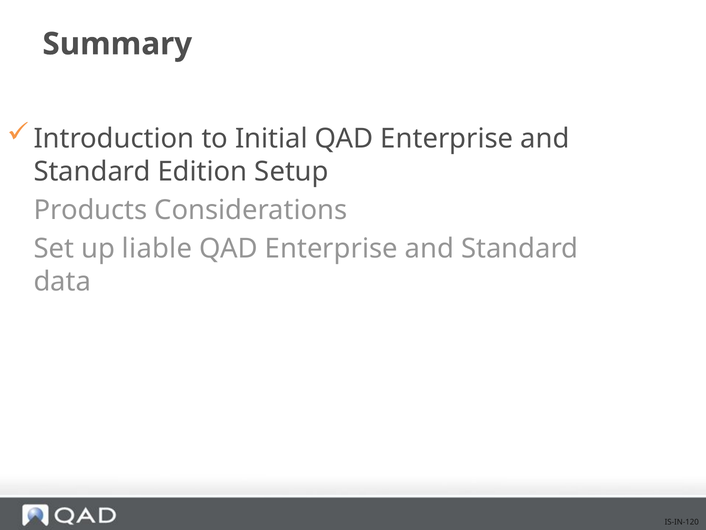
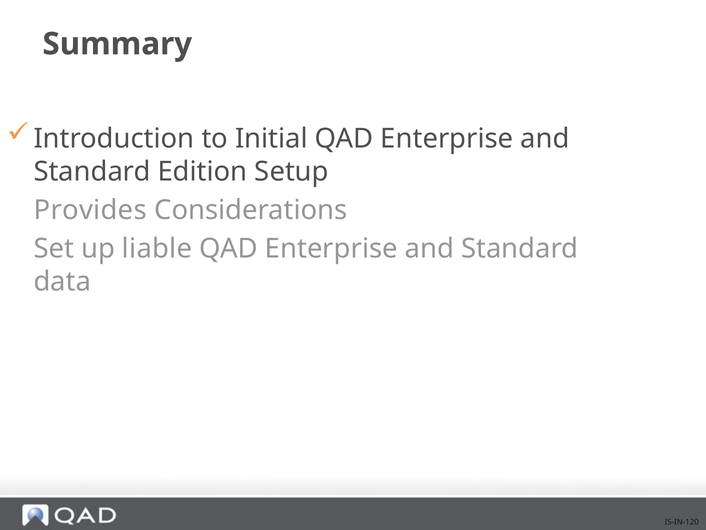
Products: Products -> Provides (90, 210)
